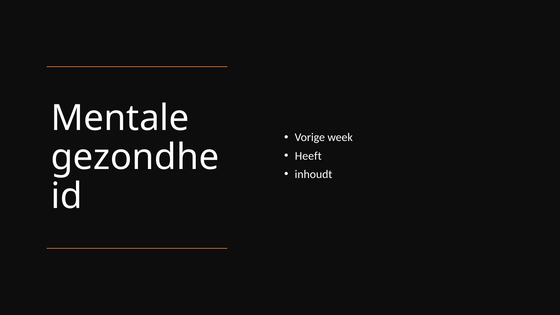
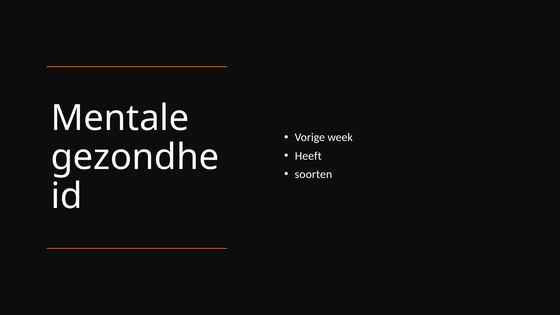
inhoudt: inhoudt -> soorten (313, 174)
